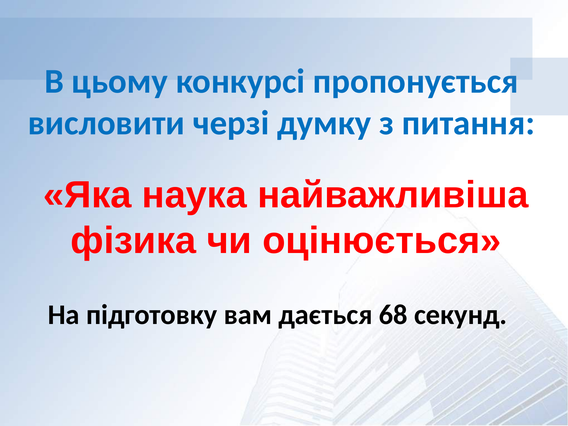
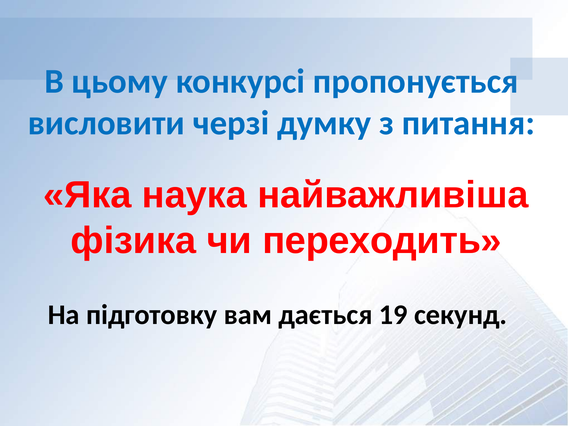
оцінюється: оцінюється -> переходить (382, 241)
68: 68 -> 19 (393, 315)
